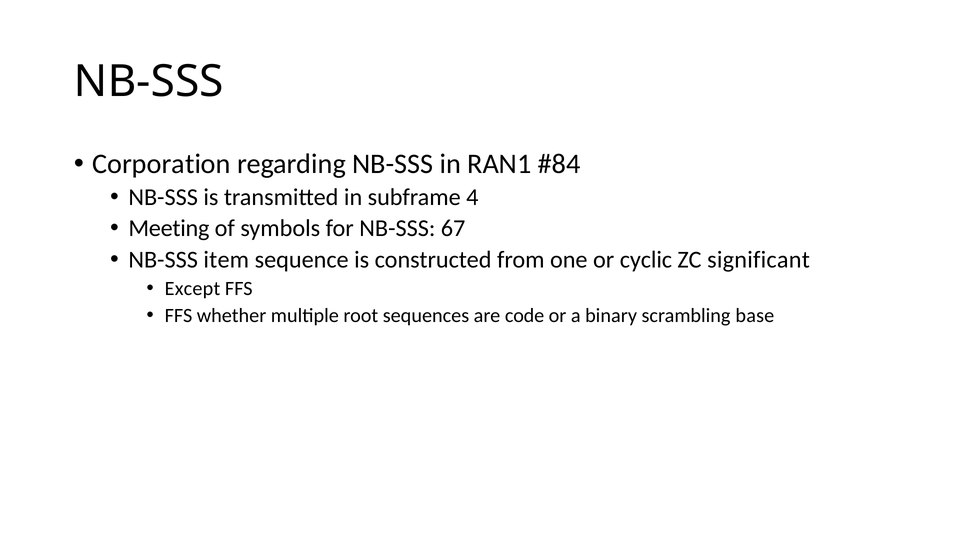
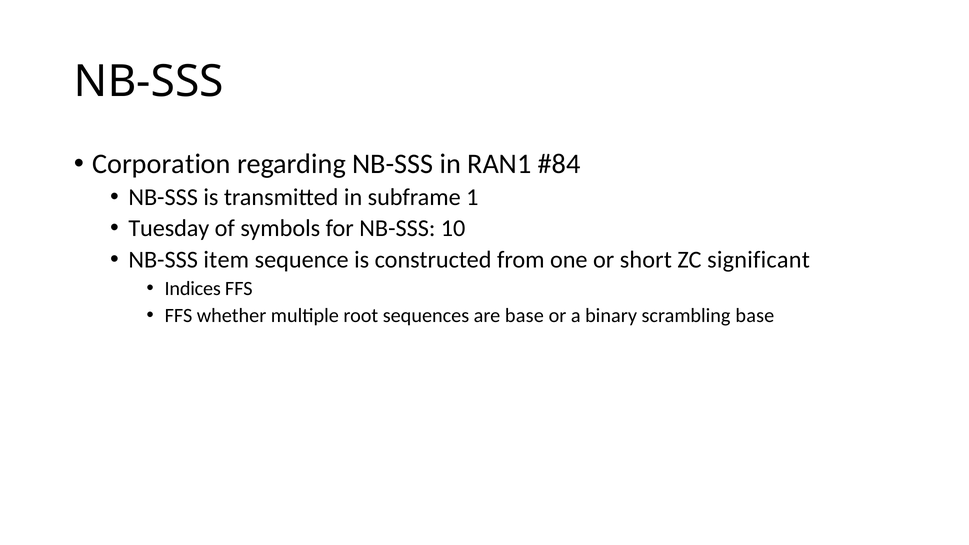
4: 4 -> 1 (472, 197)
Meeting: Meeting -> Tuesday (169, 228)
67: 67 -> 10 (453, 228)
cyclic: cyclic -> short (646, 260)
Except: Except -> Indices (193, 289)
are code: code -> base (524, 315)
